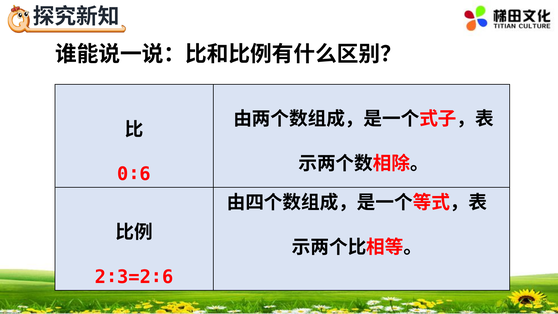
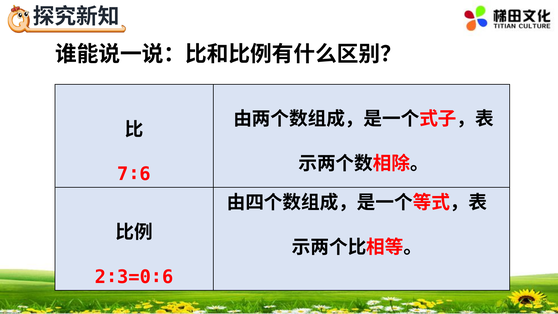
0∶6: 0∶6 -> 7∶6 (134, 174)
2∶3=2∶6: 2∶3=2∶6 -> 2∶3=0∶6 (134, 277)
